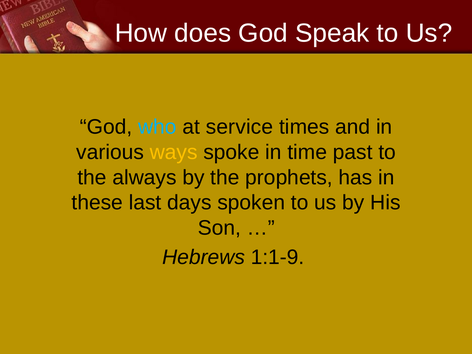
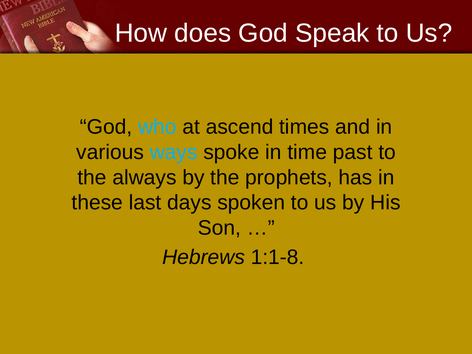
service: service -> ascend (240, 127)
ways colour: yellow -> light blue (174, 152)
1:1-9: 1:1-9 -> 1:1-8 (278, 257)
